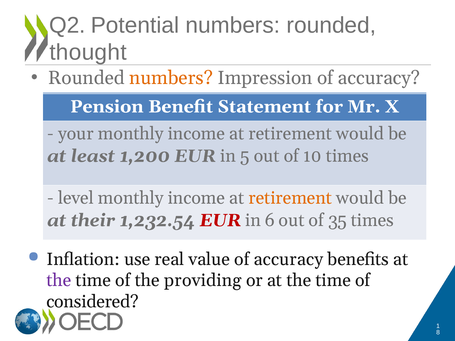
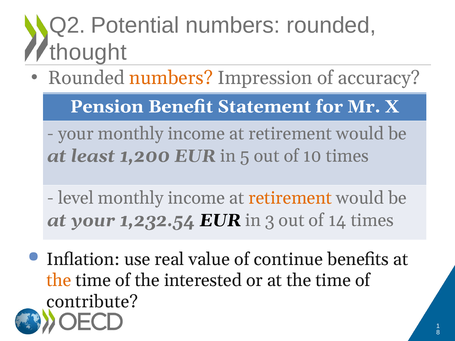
at their: their -> your (93, 221)
EUR colour: red -> black (220, 221)
6: 6 -> 3 (270, 221)
35: 35 -> 14 (337, 221)
value of accuracy: accuracy -> continue (288, 259)
the colour: purple -> orange (59, 281)
providing: providing -> interested (203, 281)
considered: considered -> contribute (92, 302)
